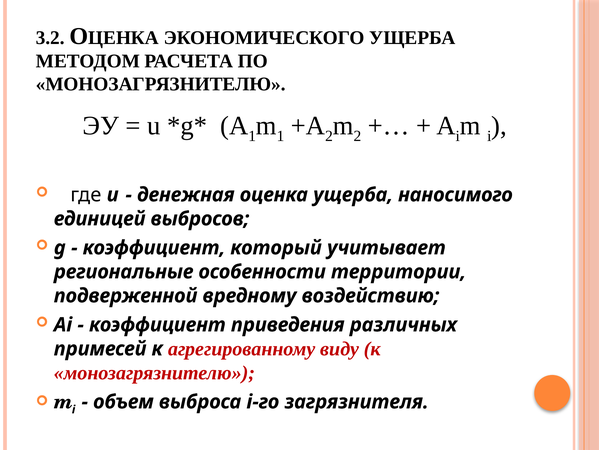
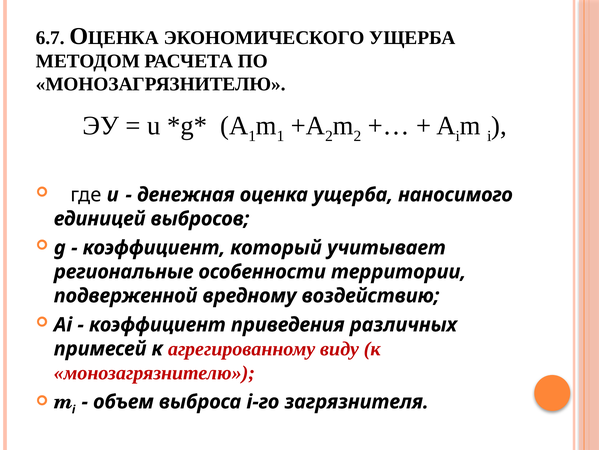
3.2: 3.2 -> 6.7 (50, 38)
